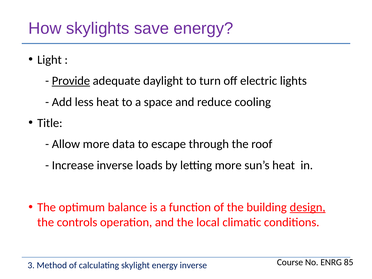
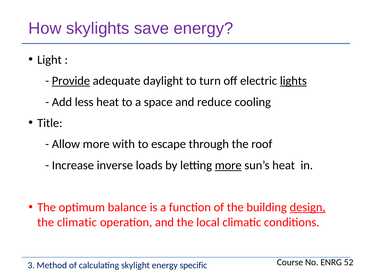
lights underline: none -> present (293, 81)
data: data -> with (124, 144)
more underline: none -> present (228, 165)
the controls: controls -> climatic (77, 222)
85: 85 -> 52 (349, 262)
energy inverse: inverse -> specific (193, 265)
